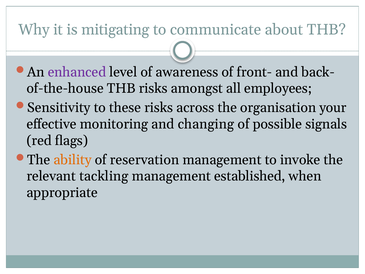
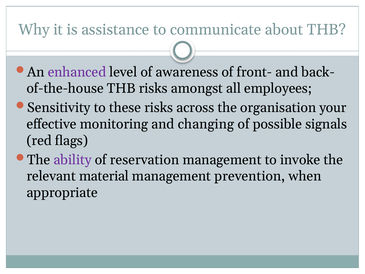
mitigating: mitigating -> assistance (115, 30)
ability colour: orange -> purple (73, 160)
tackling: tackling -> material (104, 176)
established: established -> prevention (250, 176)
